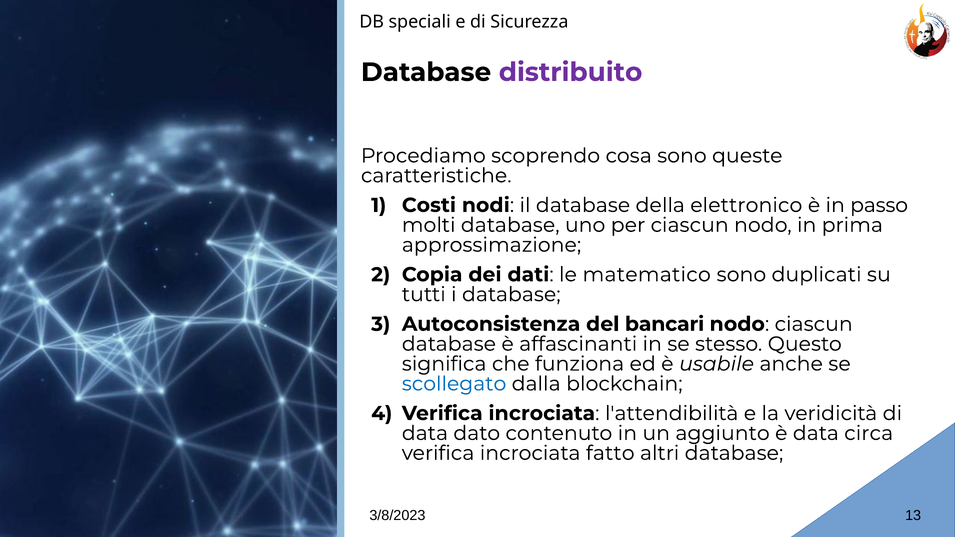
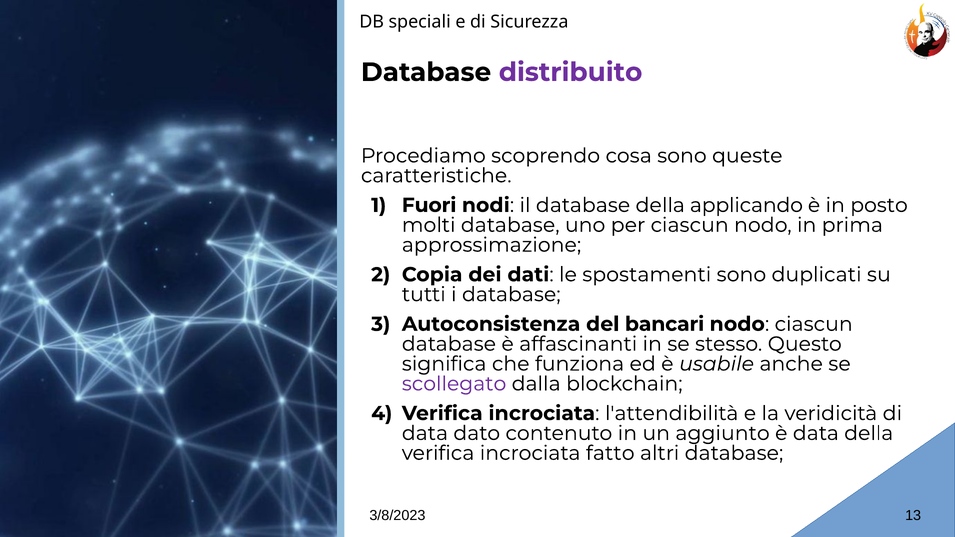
Costi: Costi -> Fuori (429, 205)
elettronico: elettronico -> applicando (746, 205)
passo: passo -> posto (879, 205)
matematico: matematico -> spostamenti (647, 275)
scollegato colour: blue -> purple (454, 384)
data circa: circa -> della (869, 433)
